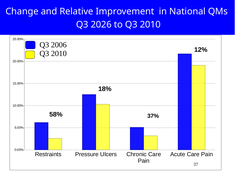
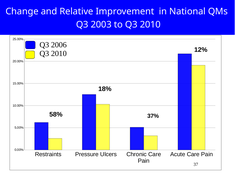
2026: 2026 -> 2003 (101, 25)
